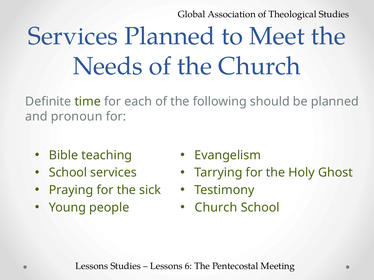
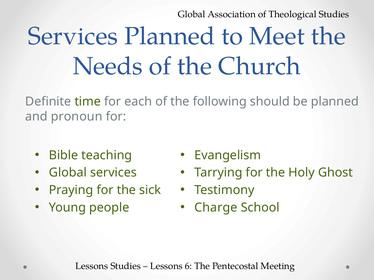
School: School -> Global (68, 173)
Church: Church -> Charge (216, 208)
